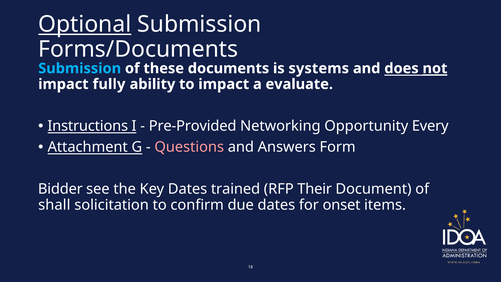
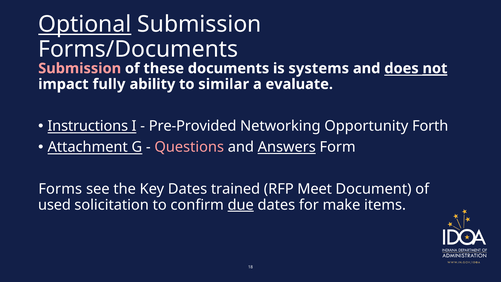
Submission colour: light blue -> pink (80, 68)
to impact: impact -> similar (224, 84)
Every: Every -> Forth (430, 126)
Answers underline: none -> present (287, 147)
Bidder: Bidder -> Forms (60, 189)
Their: Their -> Meet (315, 189)
shall: shall -> used (54, 205)
due underline: none -> present (241, 205)
onset: onset -> make (341, 205)
